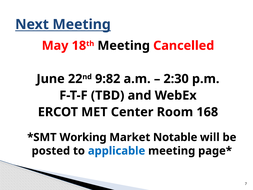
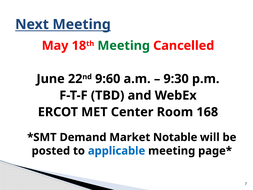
Meeting colour: black -> green (124, 46)
9:82: 9:82 -> 9:60 (108, 79)
2:30: 2:30 -> 9:30 (176, 79)
Working: Working -> Demand (83, 137)
